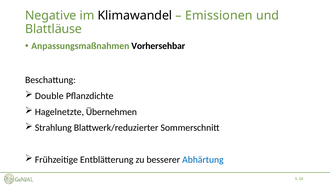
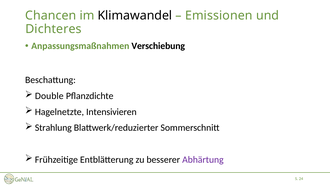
Negative: Negative -> Chancen (51, 16)
Blattläuse: Blattläuse -> Dichteres (53, 29)
Vorhersehbar: Vorhersehbar -> Verschiebung (158, 46)
Übernehmen: Übernehmen -> Intensivieren (111, 112)
Abhärtung colour: blue -> purple (203, 159)
